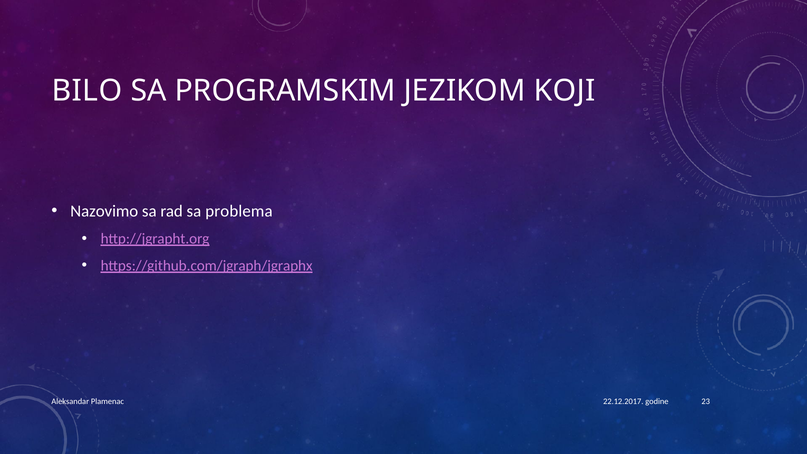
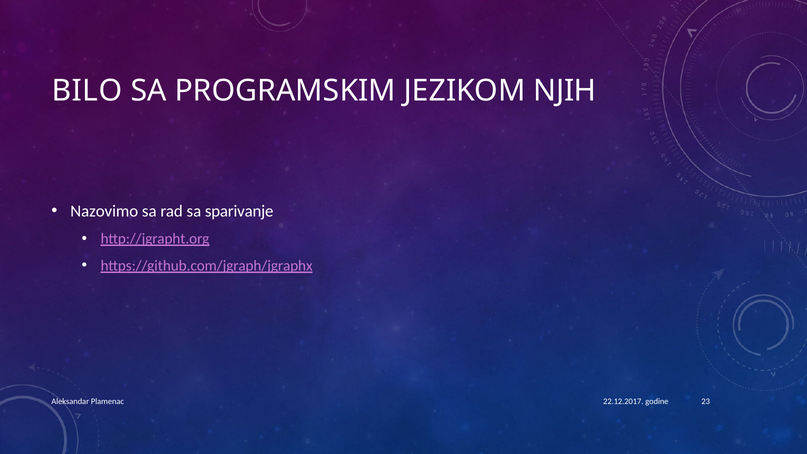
KOJI: KOJI -> NJIH (565, 91)
problema: problema -> sparivanje (239, 211)
